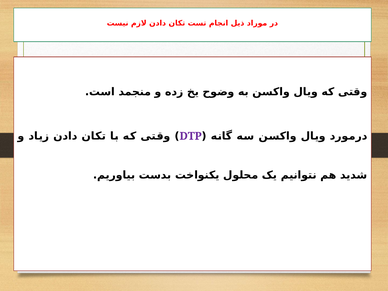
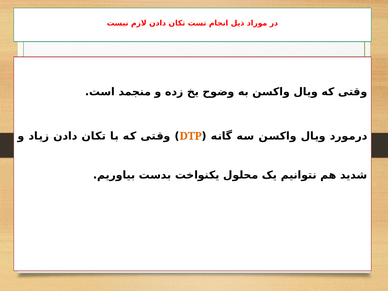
DTP colour: purple -> orange (191, 136)
